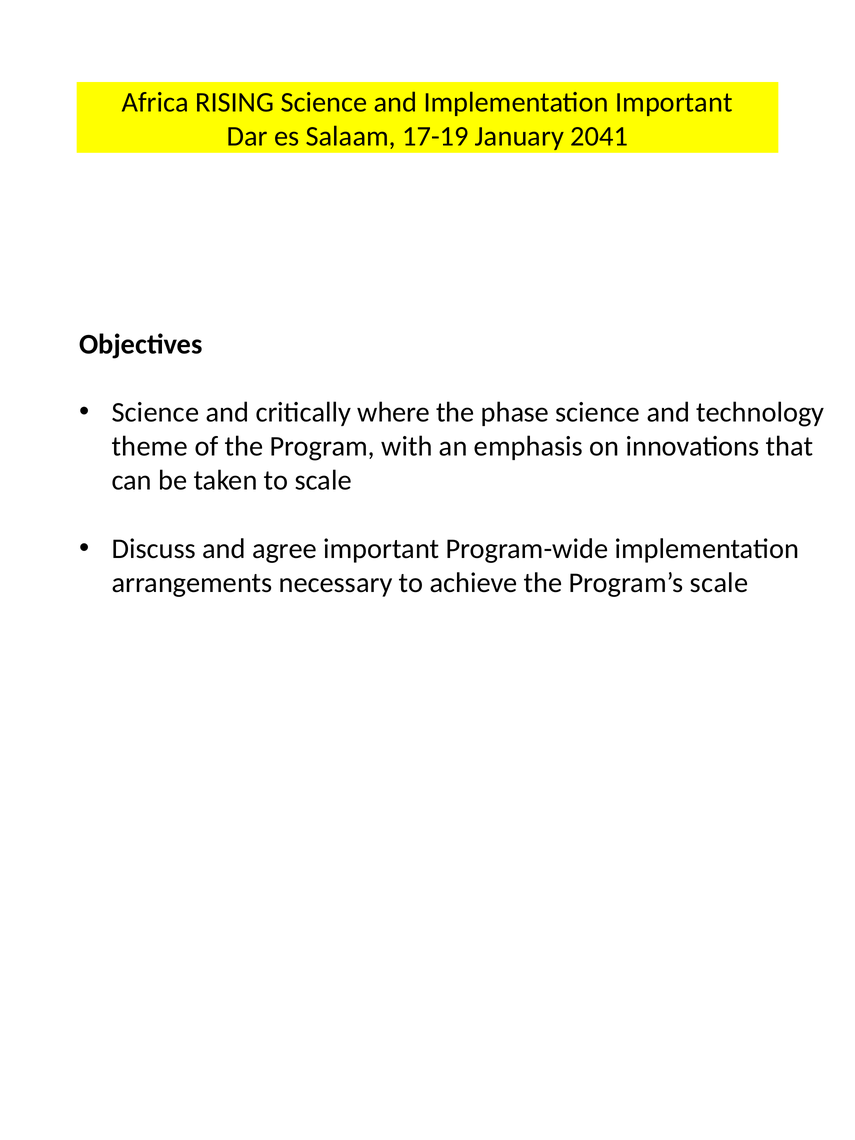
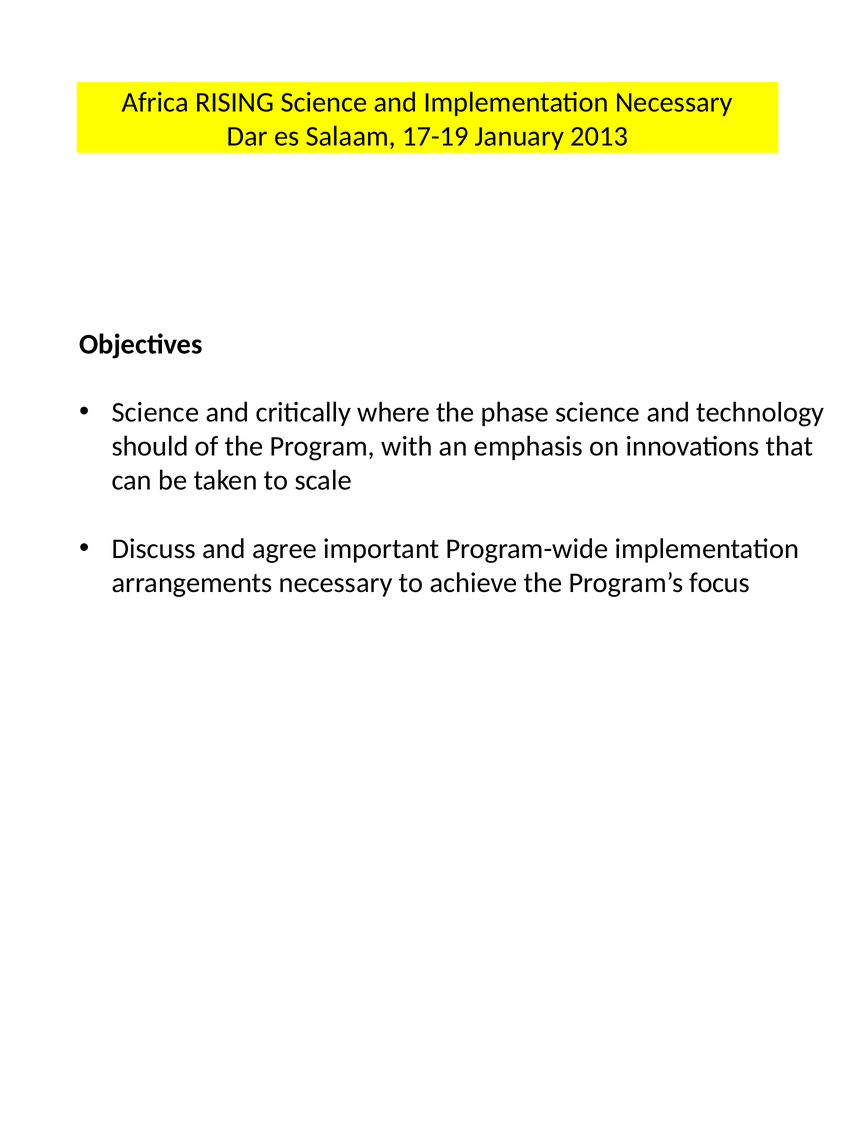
Implementation Important: Important -> Necessary (674, 102)
2041: 2041 -> 2013 (599, 136)
theme: theme -> should (150, 447)
Program’s scale: scale -> focus (719, 583)
